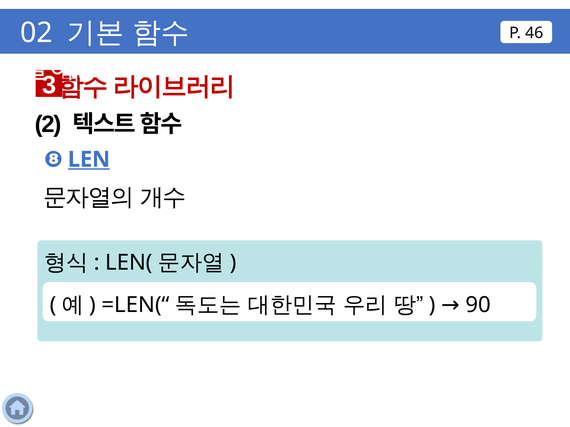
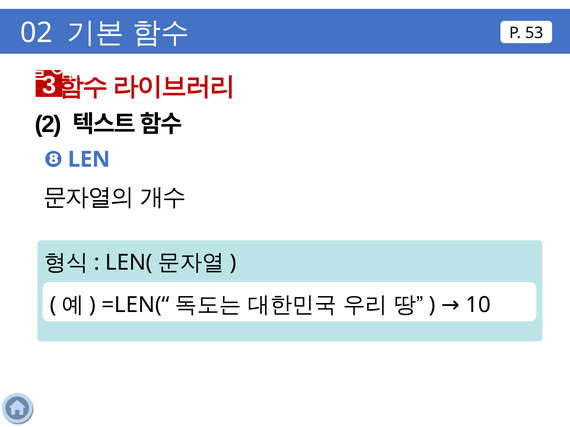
46: 46 -> 53 (534, 33)
LEN underline: present -> none (89, 160)
90: 90 -> 10 (478, 305)
